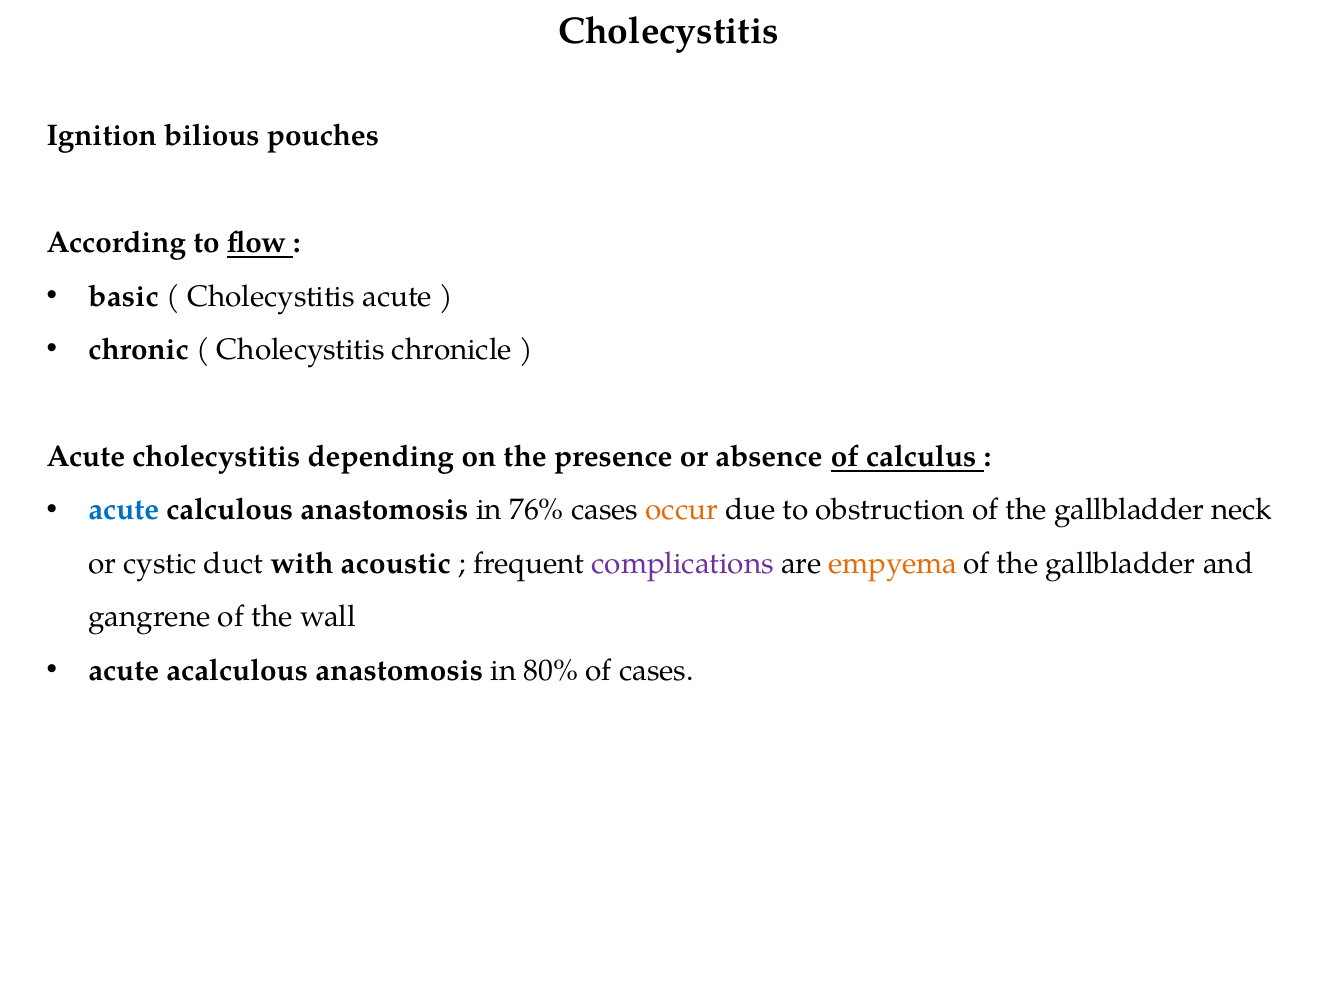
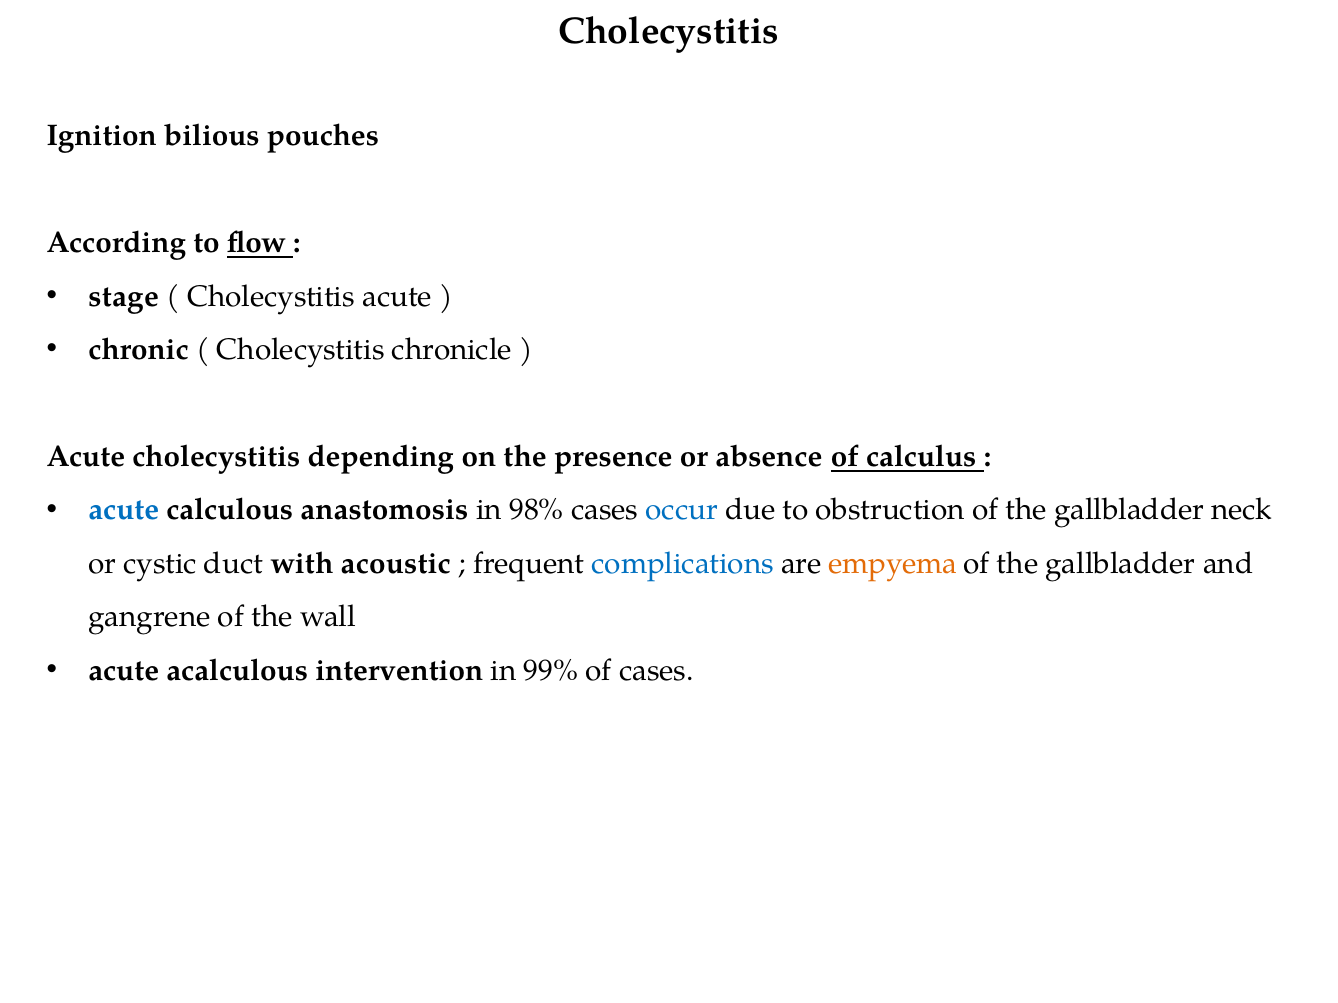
basic: basic -> stage (124, 297)
76%: 76% -> 98% (537, 510)
occur colour: orange -> blue (682, 510)
complications colour: purple -> blue (683, 564)
acalculous anastomosis: anastomosis -> intervention (399, 671)
80%: 80% -> 99% (551, 671)
